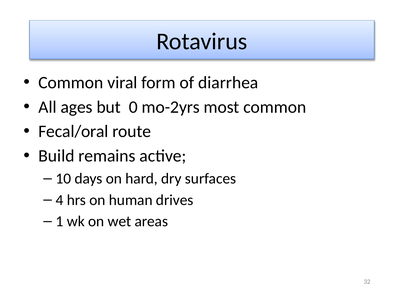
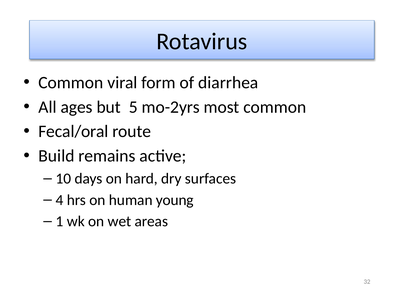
0: 0 -> 5 (133, 107)
drives: drives -> young (175, 200)
